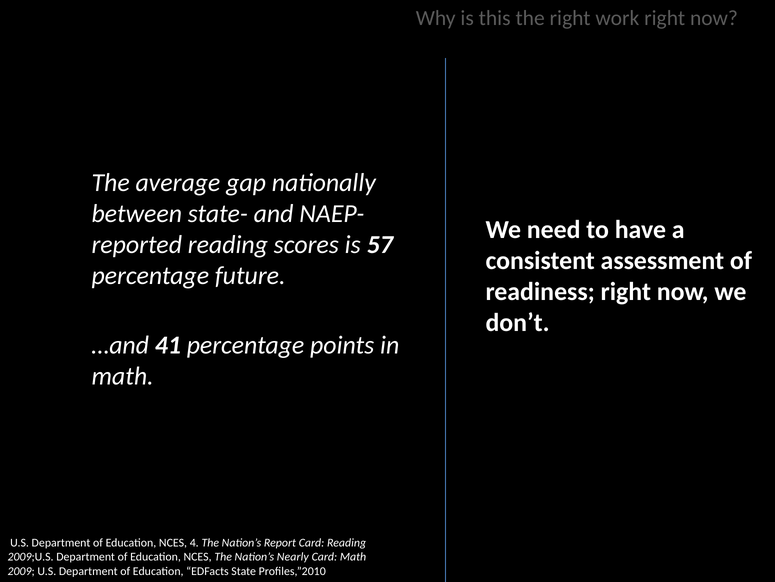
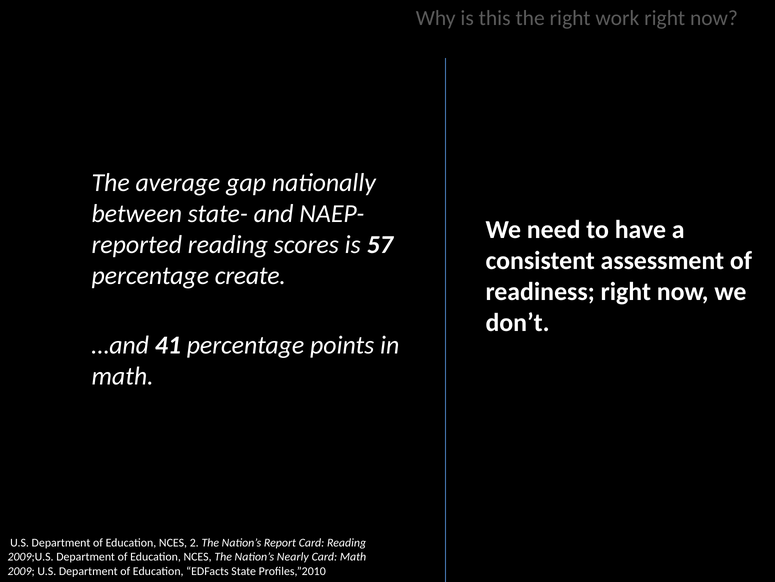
future: future -> create (250, 276)
4: 4 -> 2 (194, 542)
